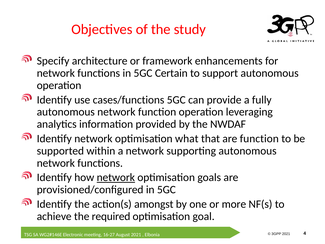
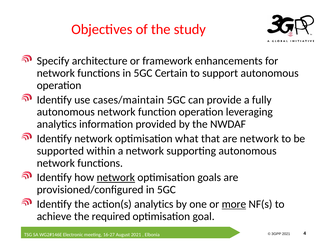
cases/functions: cases/functions -> cases/maintain (128, 100)
are function: function -> network (259, 139)
action(s amongst: amongst -> analytics (154, 204)
more underline: none -> present (234, 204)
